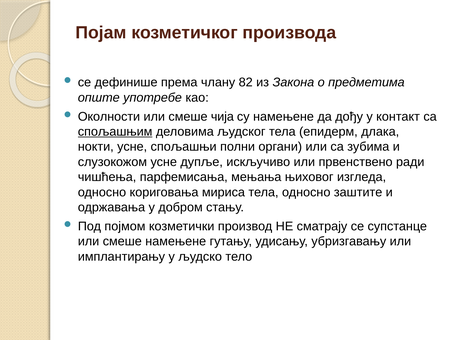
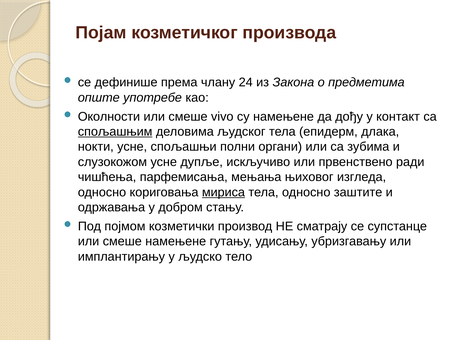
82: 82 -> 24 (246, 82)
чија: чија -> vivo (222, 116)
мириса underline: none -> present (223, 192)
